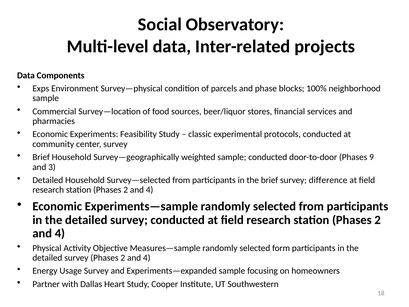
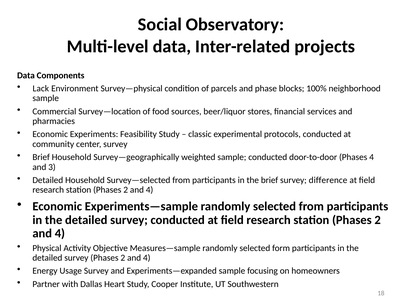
Exps: Exps -> Lack (41, 88)
Phases 9: 9 -> 4 (372, 157)
